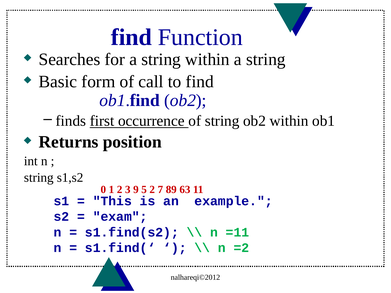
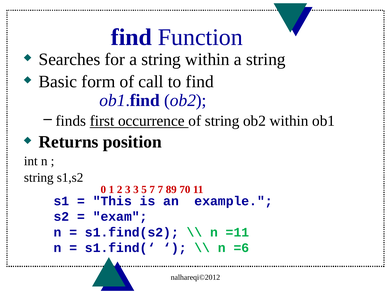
3 9: 9 -> 3 (136, 190)
5 2: 2 -> 7 (152, 190)
63: 63 -> 70 (185, 190)
=2: =2 -> =6 (241, 248)
